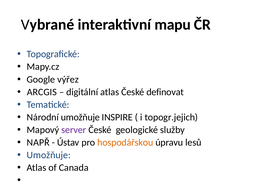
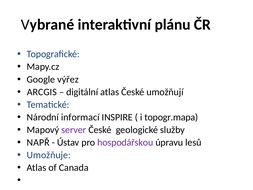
mapu: mapu -> plánu (173, 24)
definovat: definovat -> umožňují (165, 92)
Národní umožňuje: umožňuje -> informací (80, 117)
topogr.jejich: topogr.jejich -> topogr.mapa (171, 117)
hospodářskou colour: orange -> purple (125, 142)
